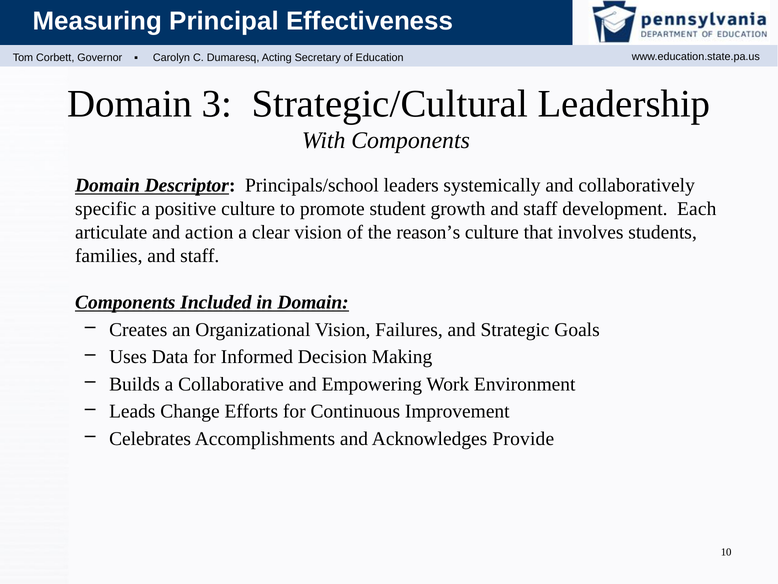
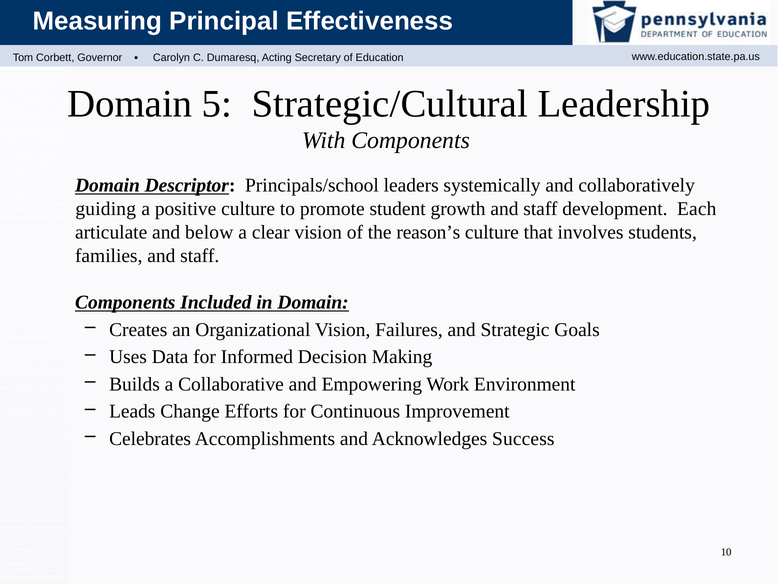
3: 3 -> 5 (217, 104)
specific: specific -> guiding (106, 209)
action: action -> below (209, 232)
Provide: Provide -> Success (523, 438)
